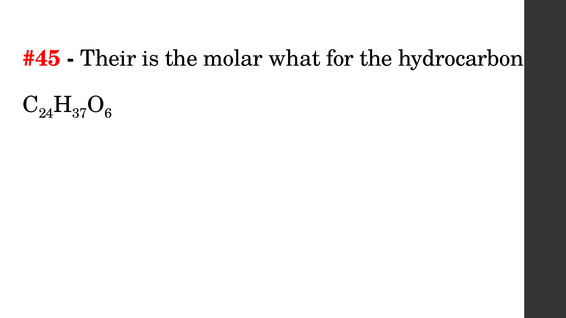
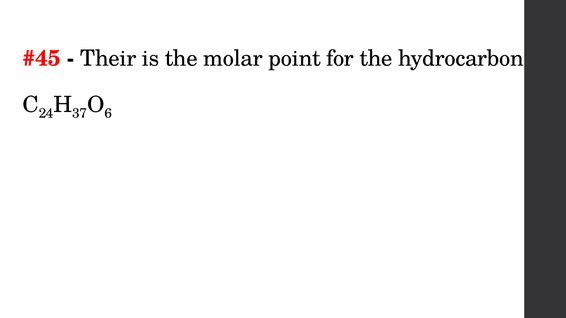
what: what -> point (295, 59)
